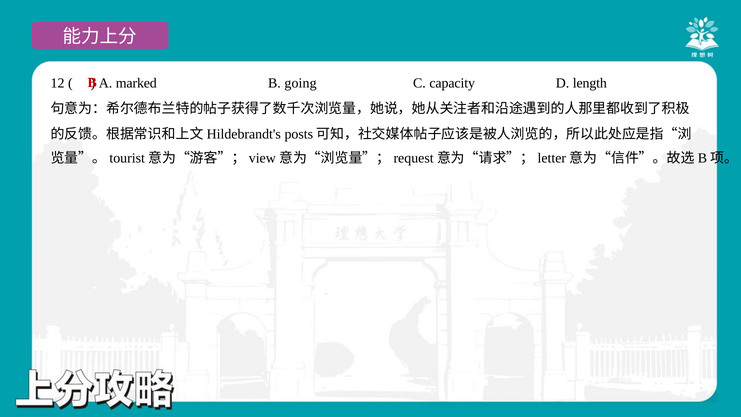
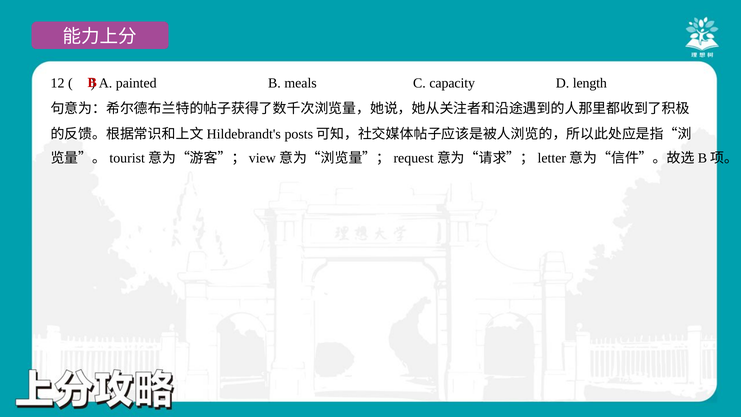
marked: marked -> painted (136, 83)
going: going -> meals (301, 83)
